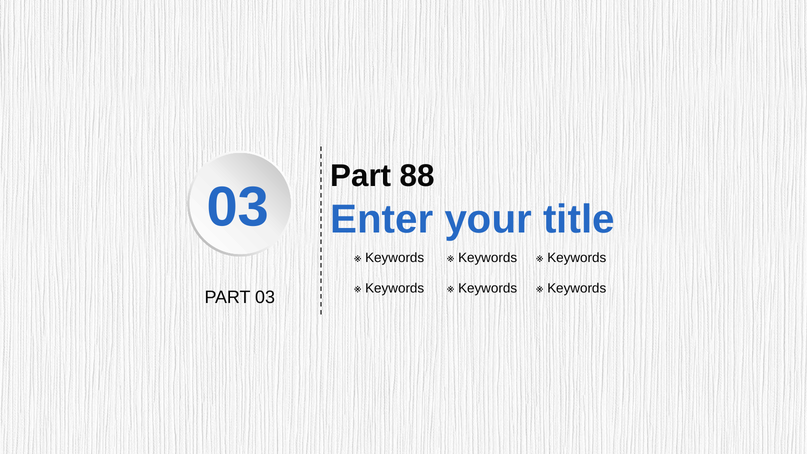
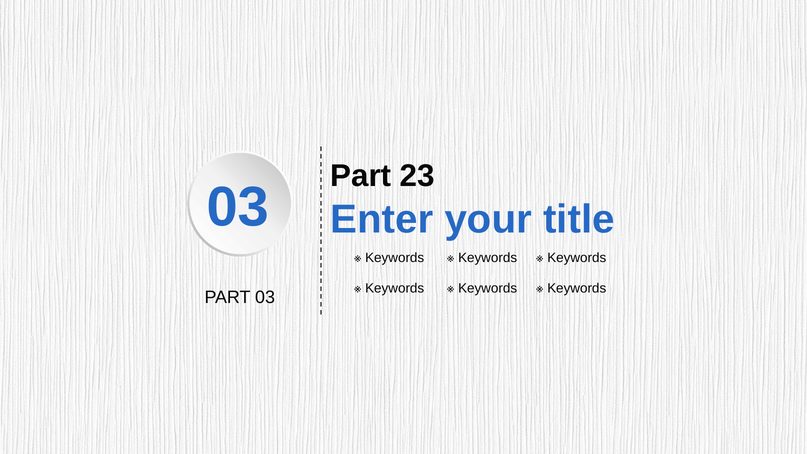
88: 88 -> 23 (417, 176)
